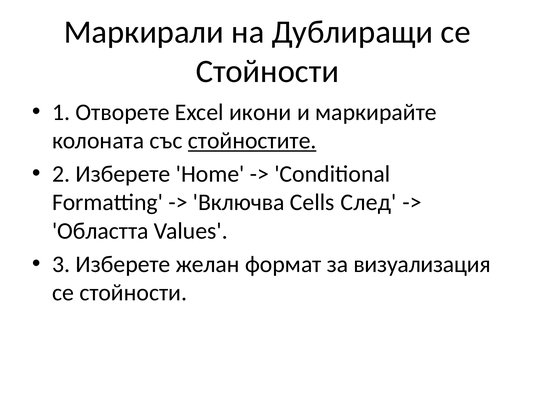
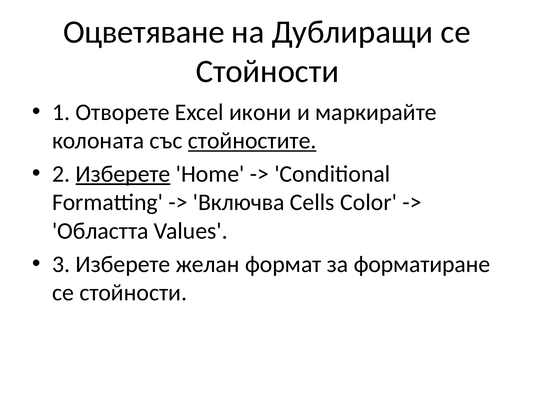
Маркирали: Маркирали -> Оцветяване (144, 32)
Изберете underline: none -> present (123, 174)
След: След -> Color (369, 203)
визуализация: визуализация -> форматиране (422, 264)
